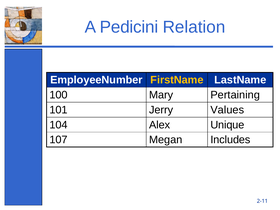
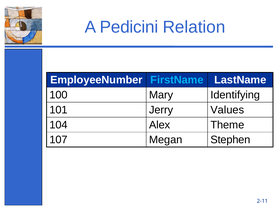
FirstName colour: yellow -> light blue (177, 80)
Pertaining: Pertaining -> Identifying (235, 95)
Unique: Unique -> Theme (227, 125)
Includes: Includes -> Stephen (230, 140)
